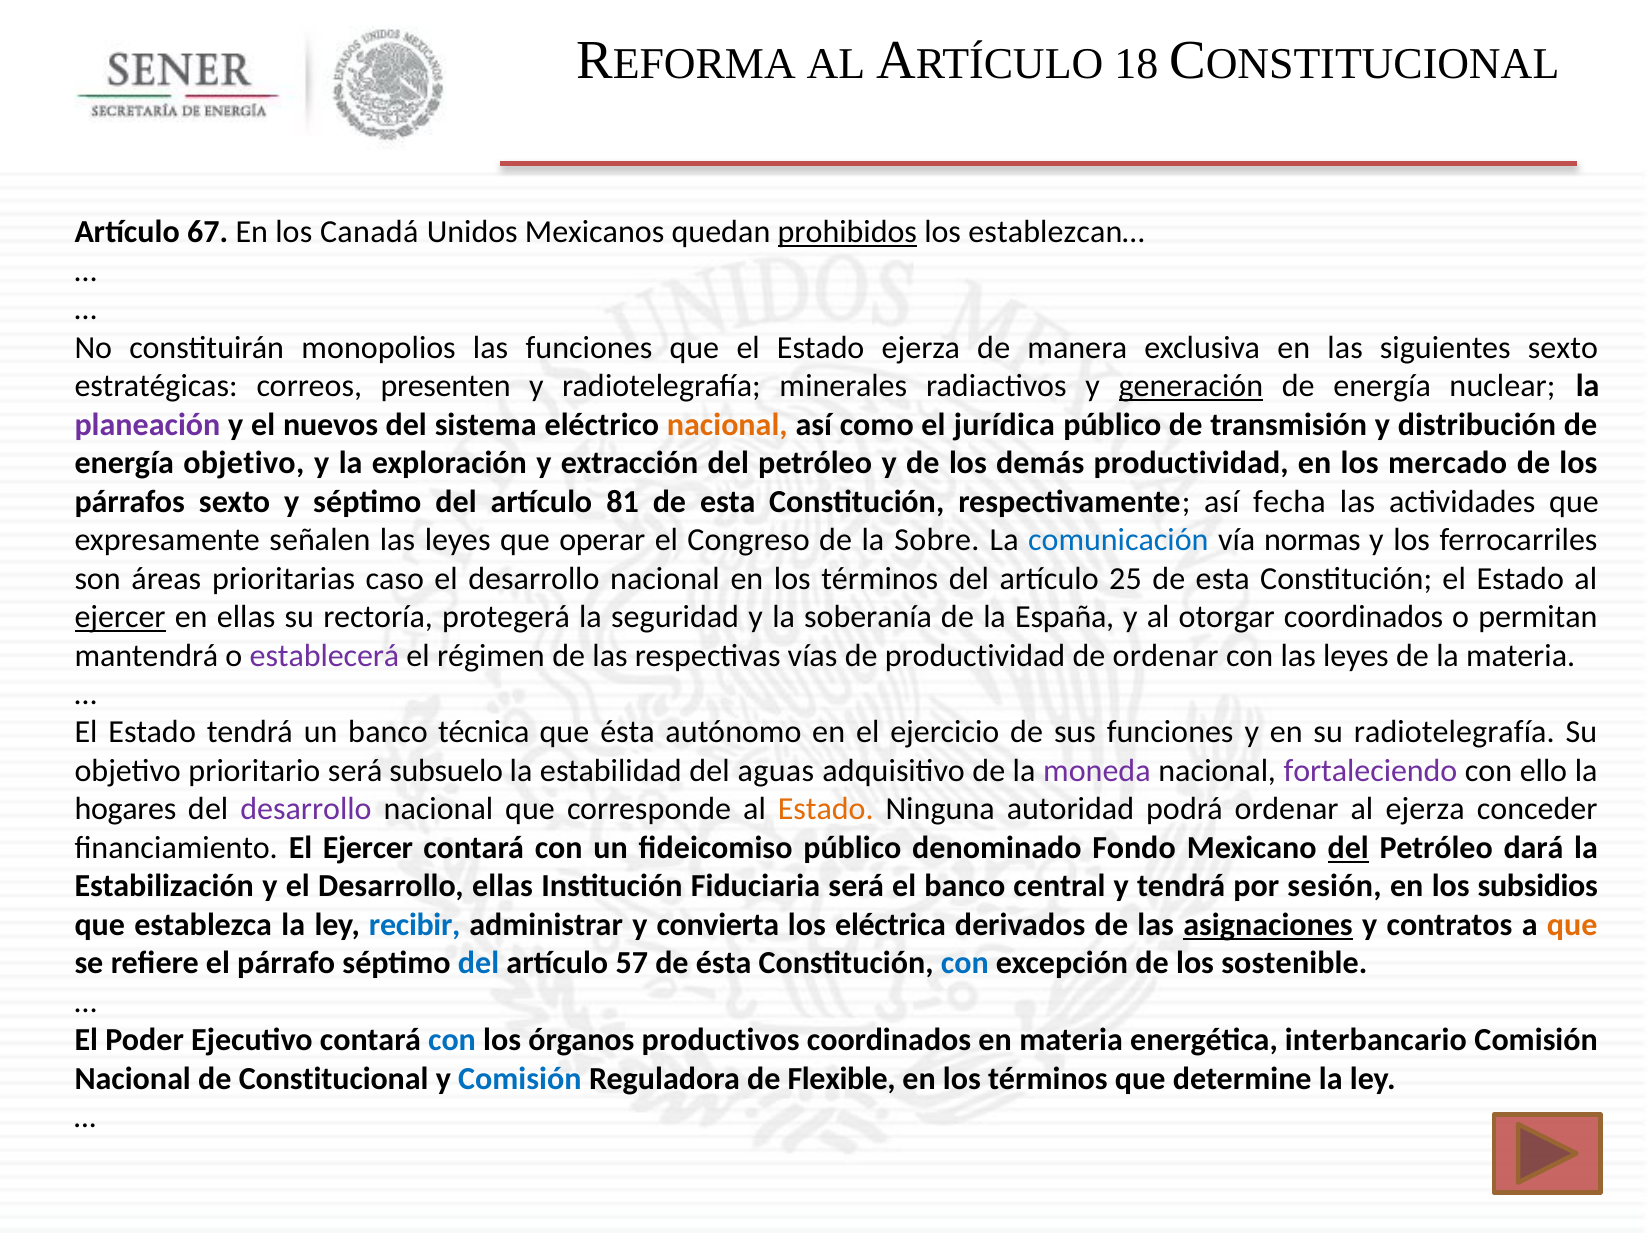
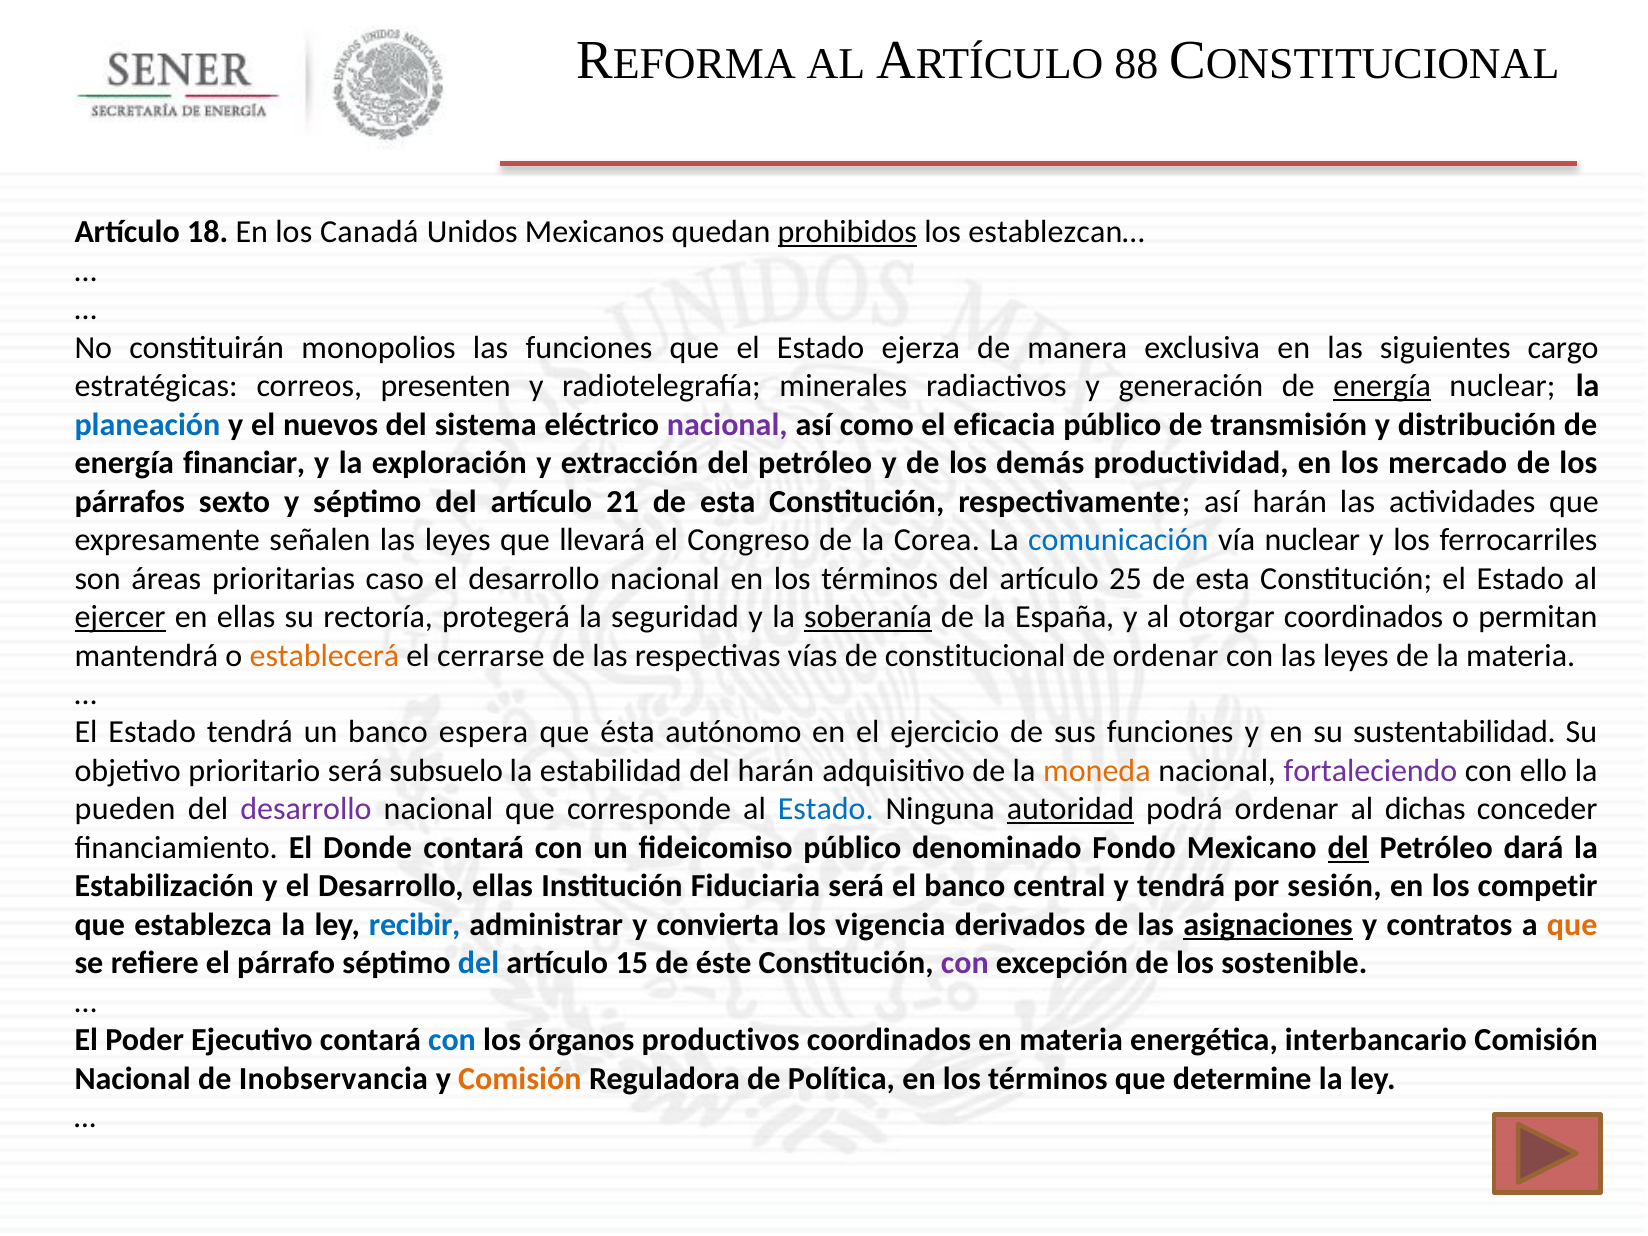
18: 18 -> 88 (1136, 64)
67: 67 -> 18 (208, 232)
siguientes sexto: sexto -> cargo (1563, 348)
generación underline: present -> none (1191, 386)
energía underline: none -> present (1382, 386)
planeación colour: purple -> blue (147, 425)
nacional colour: orange -> purple (727, 425)
jurídica: jurídica -> eficacia (1004, 425)
energía objetivo: objetivo -> financiar (244, 463)
81: 81 -> 21 (623, 502)
así fecha: fecha -> harán (1290, 502)
operar: operar -> llevará (602, 540)
Sobre: Sobre -> Corea (937, 540)
vía normas: normas -> nuclear (1312, 540)
soberanía underline: none -> present (868, 617)
establecerá colour: purple -> orange (324, 655)
régimen: régimen -> cerrarse (491, 655)
de productividad: productividad -> constitucional (975, 655)
técnica: técnica -> espera (484, 732)
su radiotelegrafía: radiotelegrafía -> sustentabilidad (1455, 732)
del aguas: aguas -> harán (776, 771)
moneda colour: purple -> orange (1097, 771)
hogares: hogares -> pueden (125, 809)
Estado colour: orange -> blue (826, 809)
autoridad underline: none -> present (1070, 809)
al ejerza: ejerza -> dichas (1425, 809)
El Ejercer: Ejercer -> Donde (368, 848)
subsidios: subsidios -> competir (1538, 886)
eléctrica: eléctrica -> vigencia (890, 925)
57: 57 -> 15 (632, 963)
de ésta: ésta -> éste (724, 963)
con colour: blue -> purple (965, 963)
Constitucional: Constitucional -> Inobservancia (333, 1079)
Comisión colour: blue -> orange (520, 1079)
Flexible: Flexible -> Política (841, 1079)
